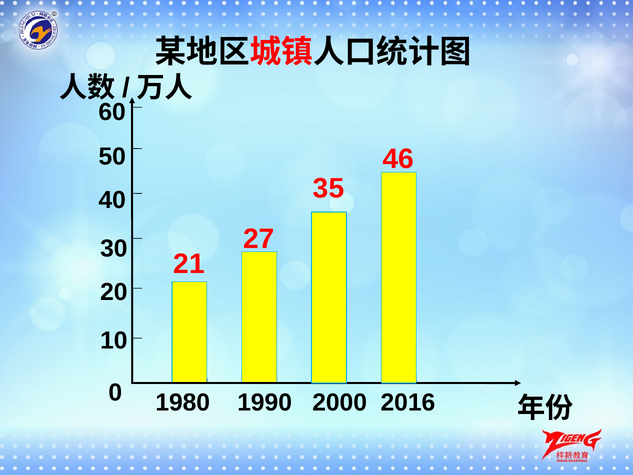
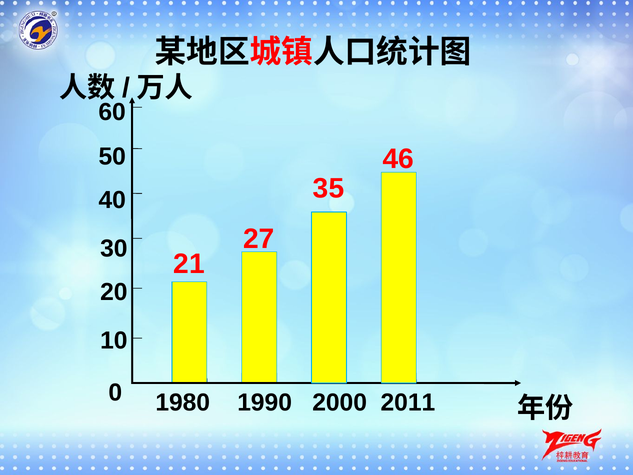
2016: 2016 -> 2011 (408, 402)
